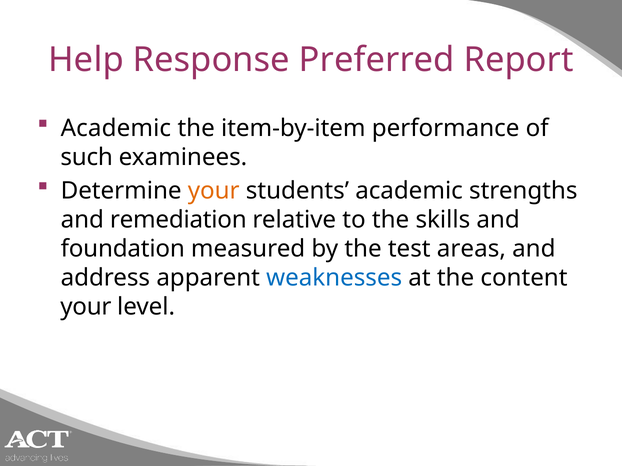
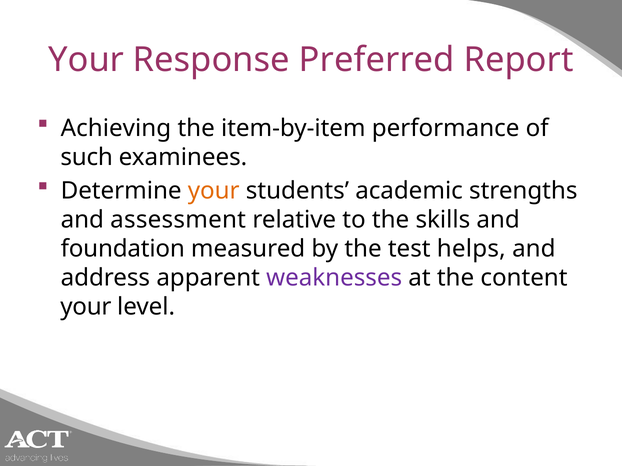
Help: Help -> Your (86, 60)
Academic: Academic -> Achieving (116, 128)
remediation: remediation -> assessment (178, 220)
areas: areas -> helps (471, 249)
weaknesses colour: blue -> purple (334, 278)
